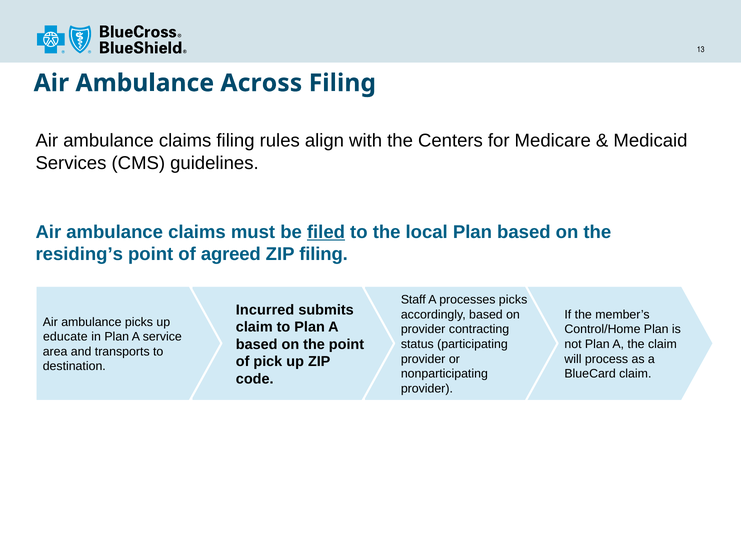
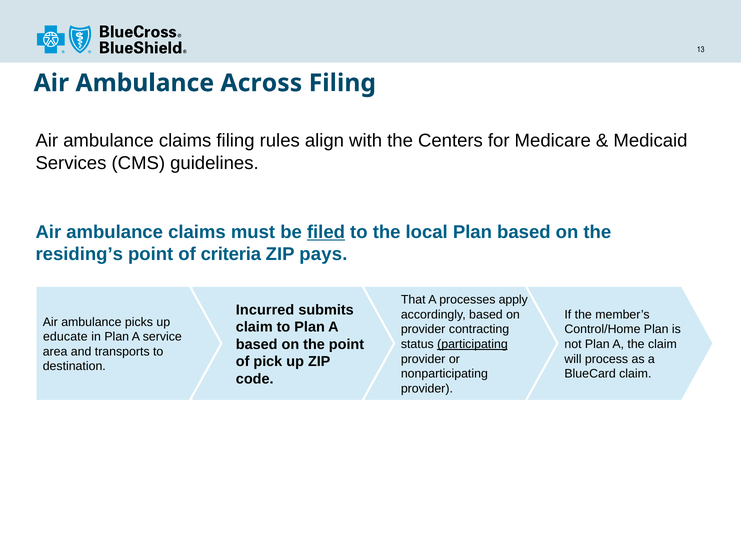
agreed: agreed -> criteria (231, 255)
ZIP filing: filing -> pays (323, 255)
Staff: Staff -> That (413, 300)
processes picks: picks -> apply (513, 300)
participating underline: none -> present (472, 345)
